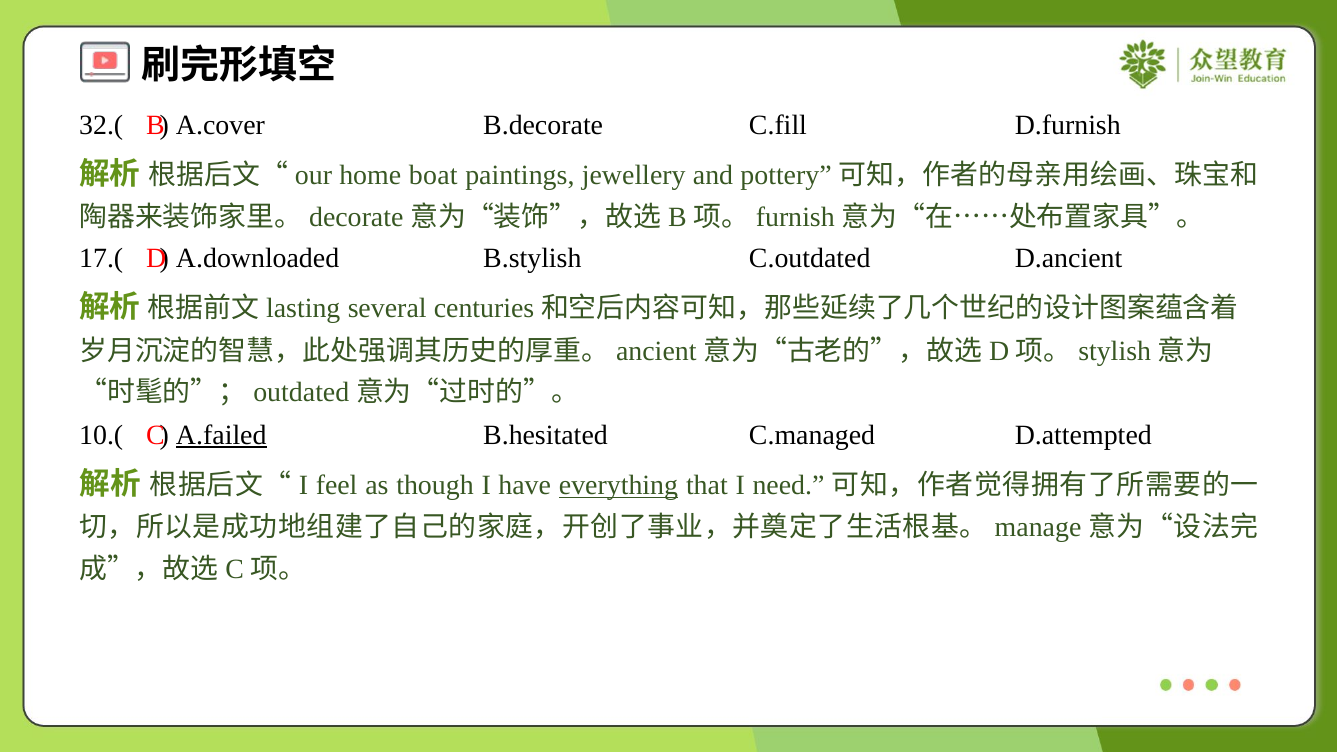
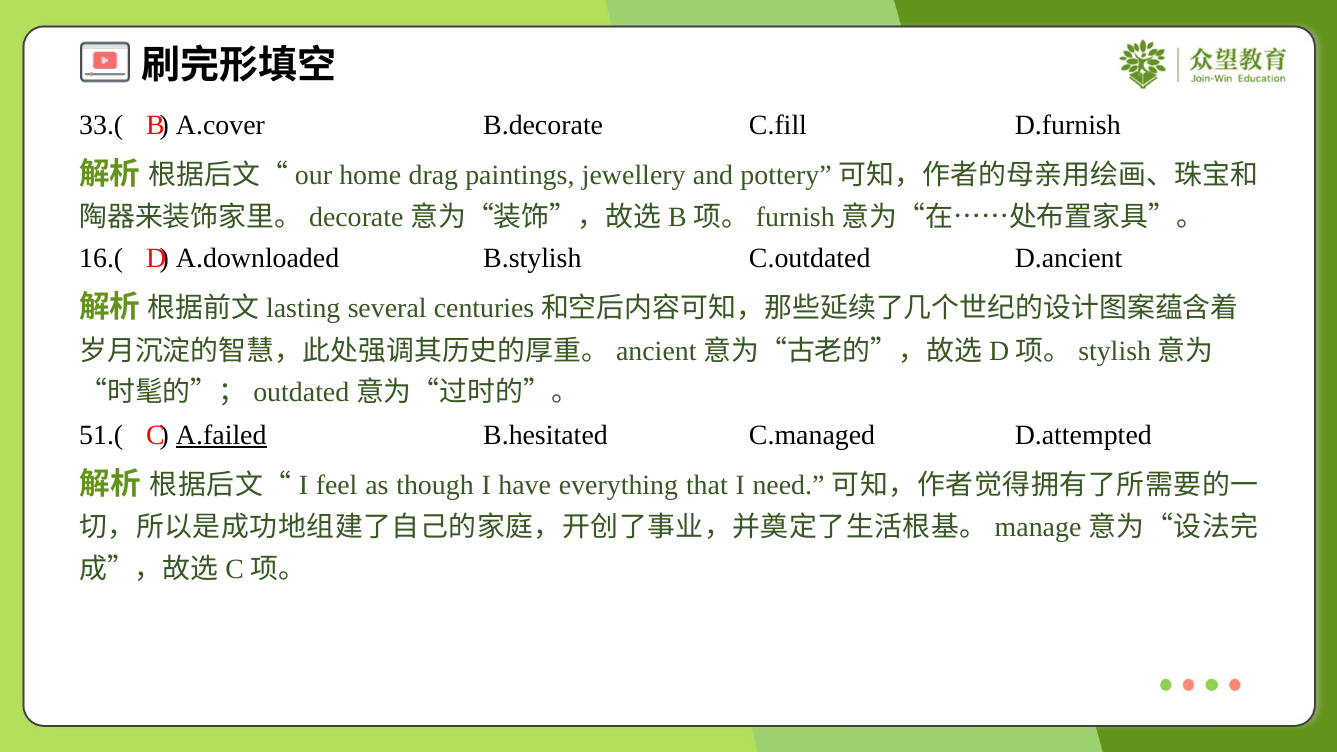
32.(: 32.( -> 33.( (101, 125)
boat: boat -> drag (433, 175)
17.(: 17.( -> 16.( (101, 258)
10.(: 10.( -> 51.( (101, 435)
everything underline: present -> none (619, 485)
